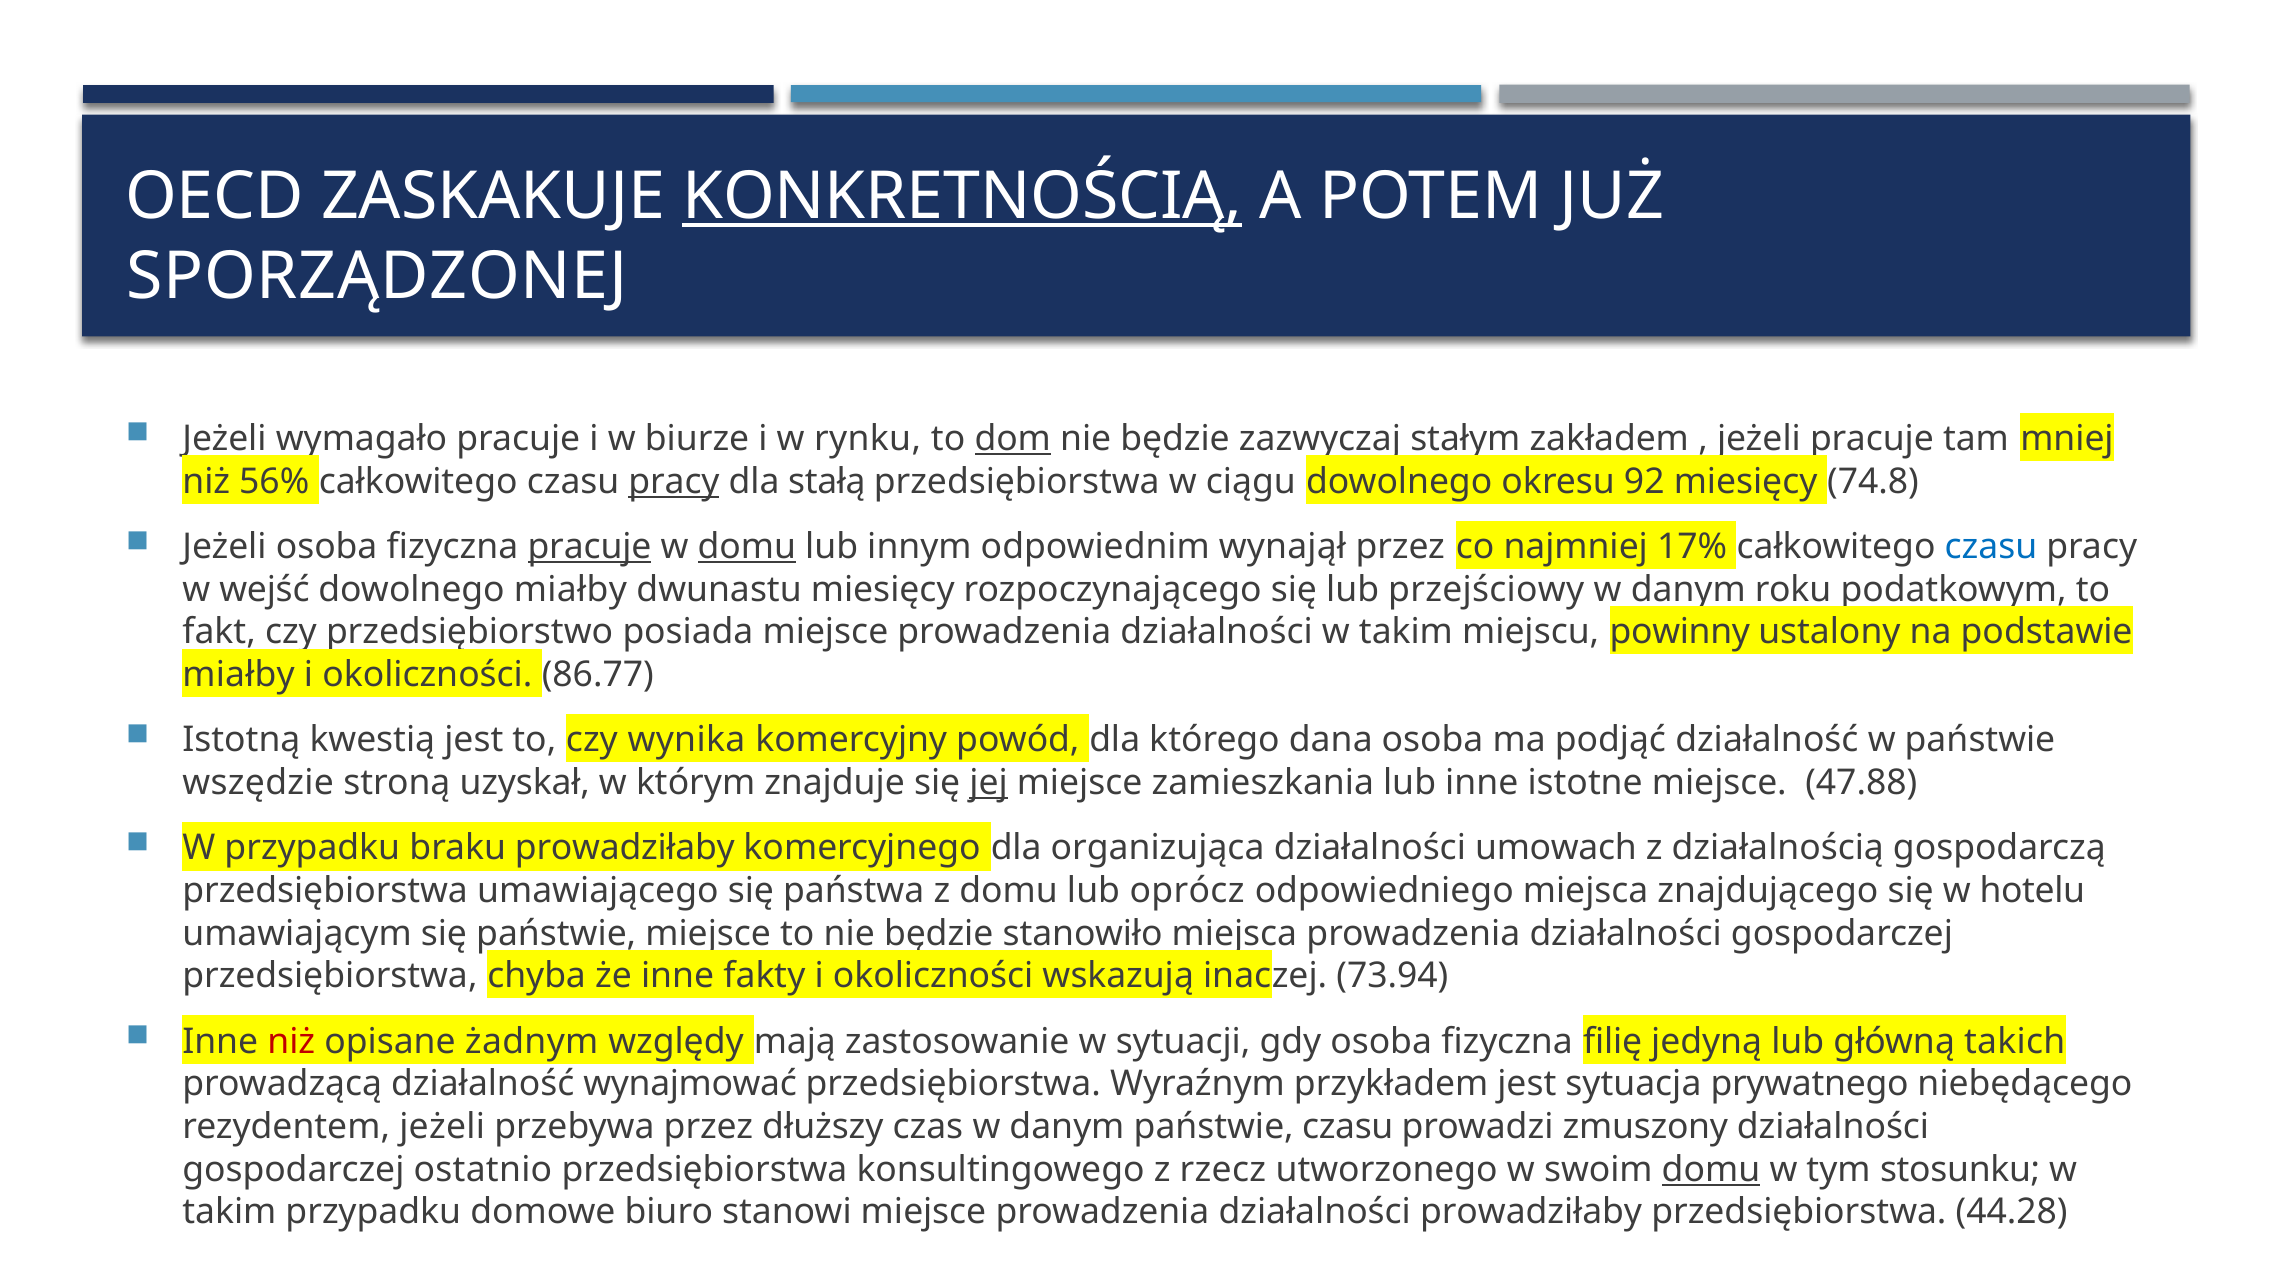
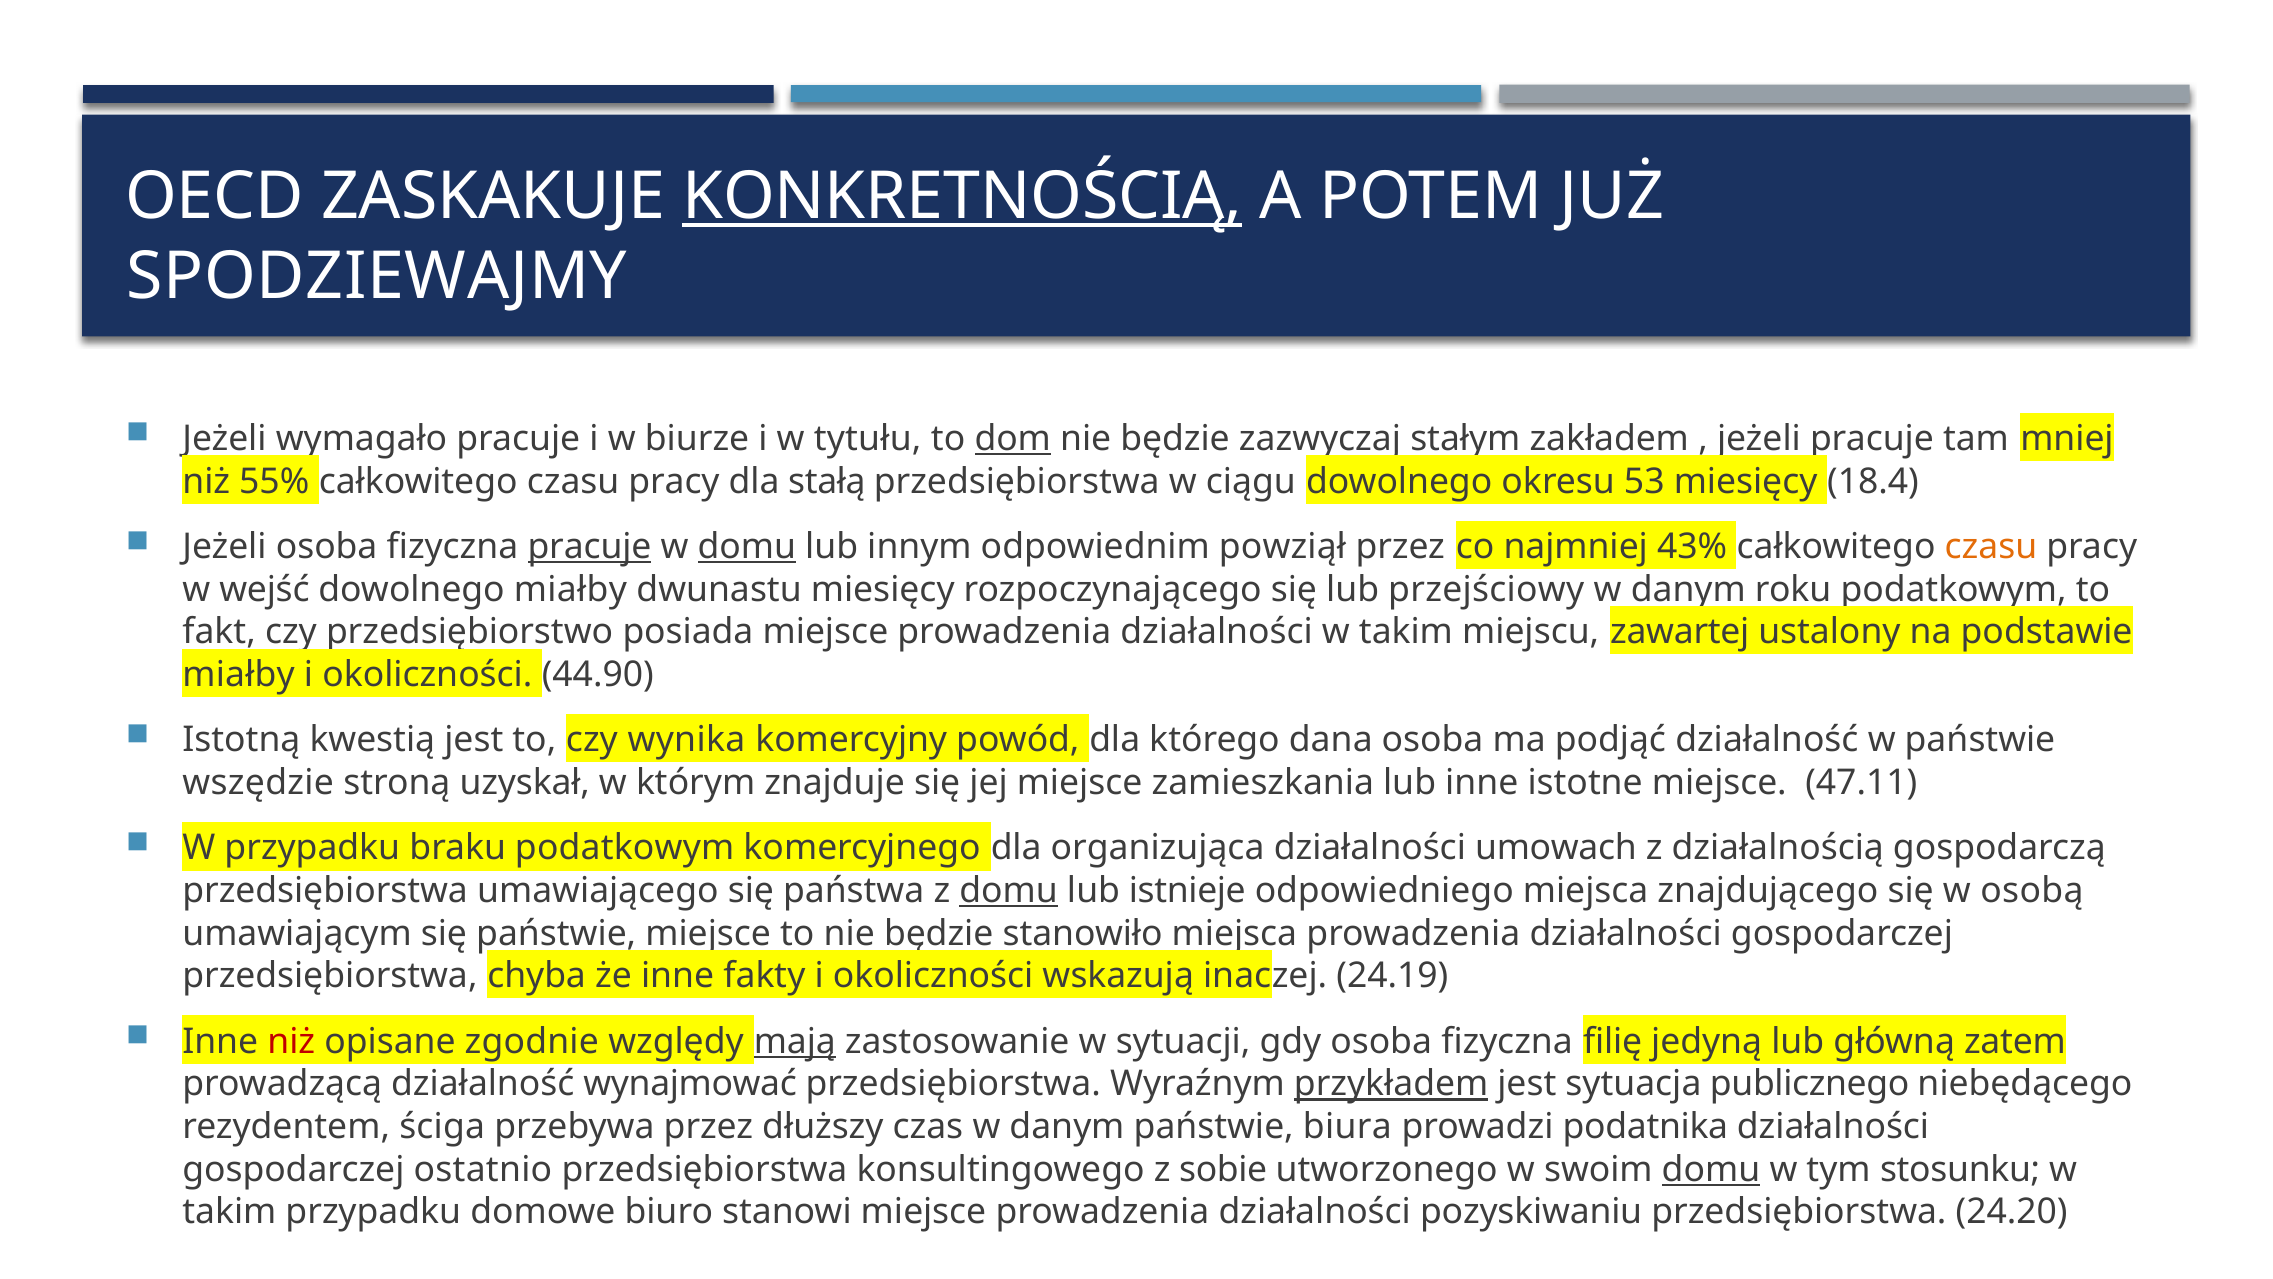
SPORZĄDZONEJ: SPORZĄDZONEJ -> SPODZIEWAJMY (377, 276)
rynku: rynku -> tytułu (868, 439)
56%: 56% -> 55% (274, 481)
pracy underline: present -> none (674, 481)
92: 92 -> 53 (1644, 481)
74.8: 74.8 -> 18.4 (1873, 481)
wynajął: wynajął -> powziął (1282, 547)
17%: 17% -> 43% (1692, 547)
czasu colour: blue -> orange (1991, 547)
powinny: powinny -> zawartej (1680, 632)
86.77: 86.77 -> 44.90 (598, 675)
jej underline: present -> none (989, 783)
47.88: 47.88 -> 47.11 (1861, 783)
braku prowadziłaby: prowadziłaby -> podatkowym (625, 848)
domu underline: none -> present (1009, 891)
oprócz: oprócz -> istnieje (1187, 891)
hotelu: hotelu -> osobą (2032, 891)
73.94: 73.94 -> 24.19 (1392, 976)
żadnym: żadnym -> zgodnie (532, 1041)
mają underline: none -> present (795, 1041)
takich: takich -> zatem (2015, 1041)
przykładem underline: none -> present (1391, 1084)
prywatnego: prywatnego -> publicznego (1810, 1084)
rezydentem jeżeli: jeżeli -> ściga (442, 1126)
państwie czasu: czasu -> biura (1347, 1126)
zmuszony: zmuszony -> podatnika (1645, 1126)
rzecz: rzecz -> sobie (1223, 1169)
działalności prowadziłaby: prowadziłaby -> pozyskiwaniu (1531, 1212)
44.28: 44.28 -> 24.20 (2012, 1212)
